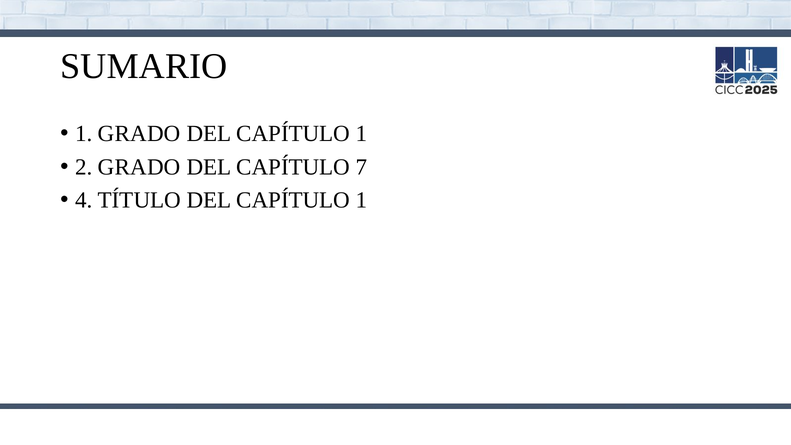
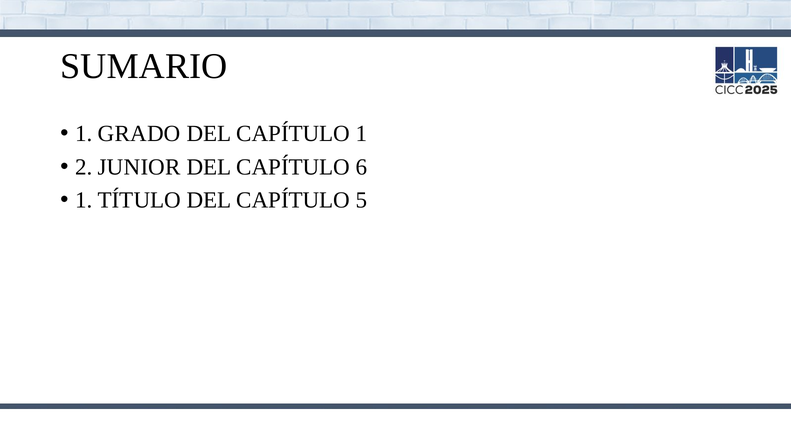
2 GRADO: GRADO -> JUNIOR (139, 167)
7: 7 -> 6 (362, 167)
4: 4 -> 1 (84, 200)
TÍTULO DEL CAPÍTULO 1: 1 -> 5 (362, 200)
